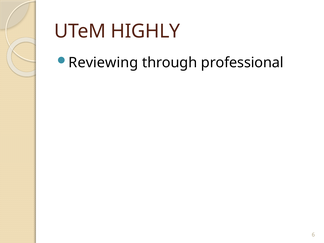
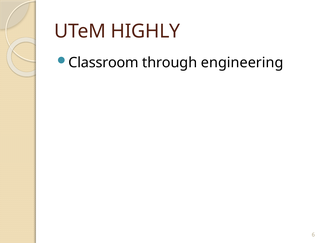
Reviewing: Reviewing -> Classroom (103, 63)
professional: professional -> engineering (242, 63)
